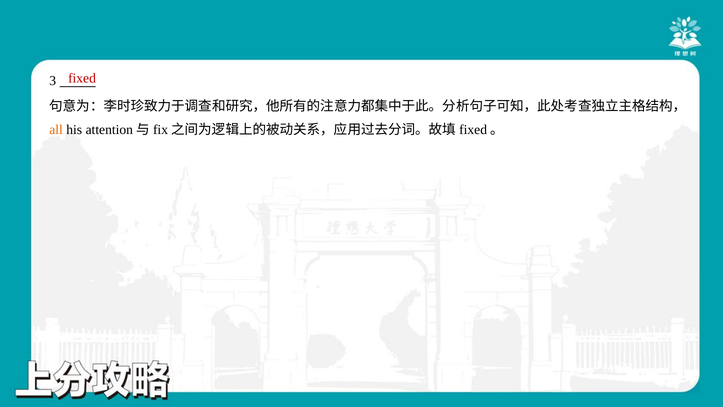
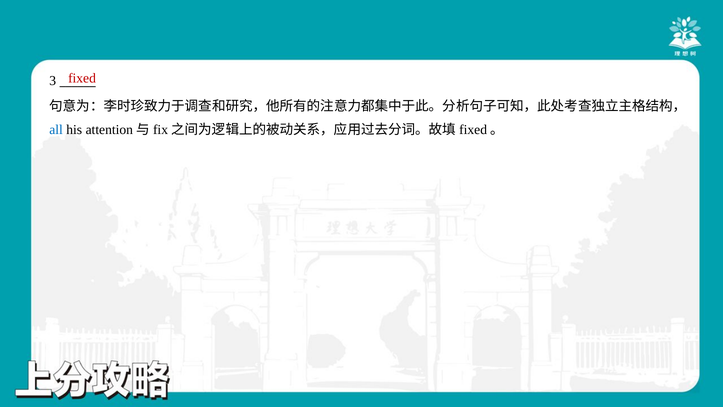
all colour: orange -> blue (56, 129)
